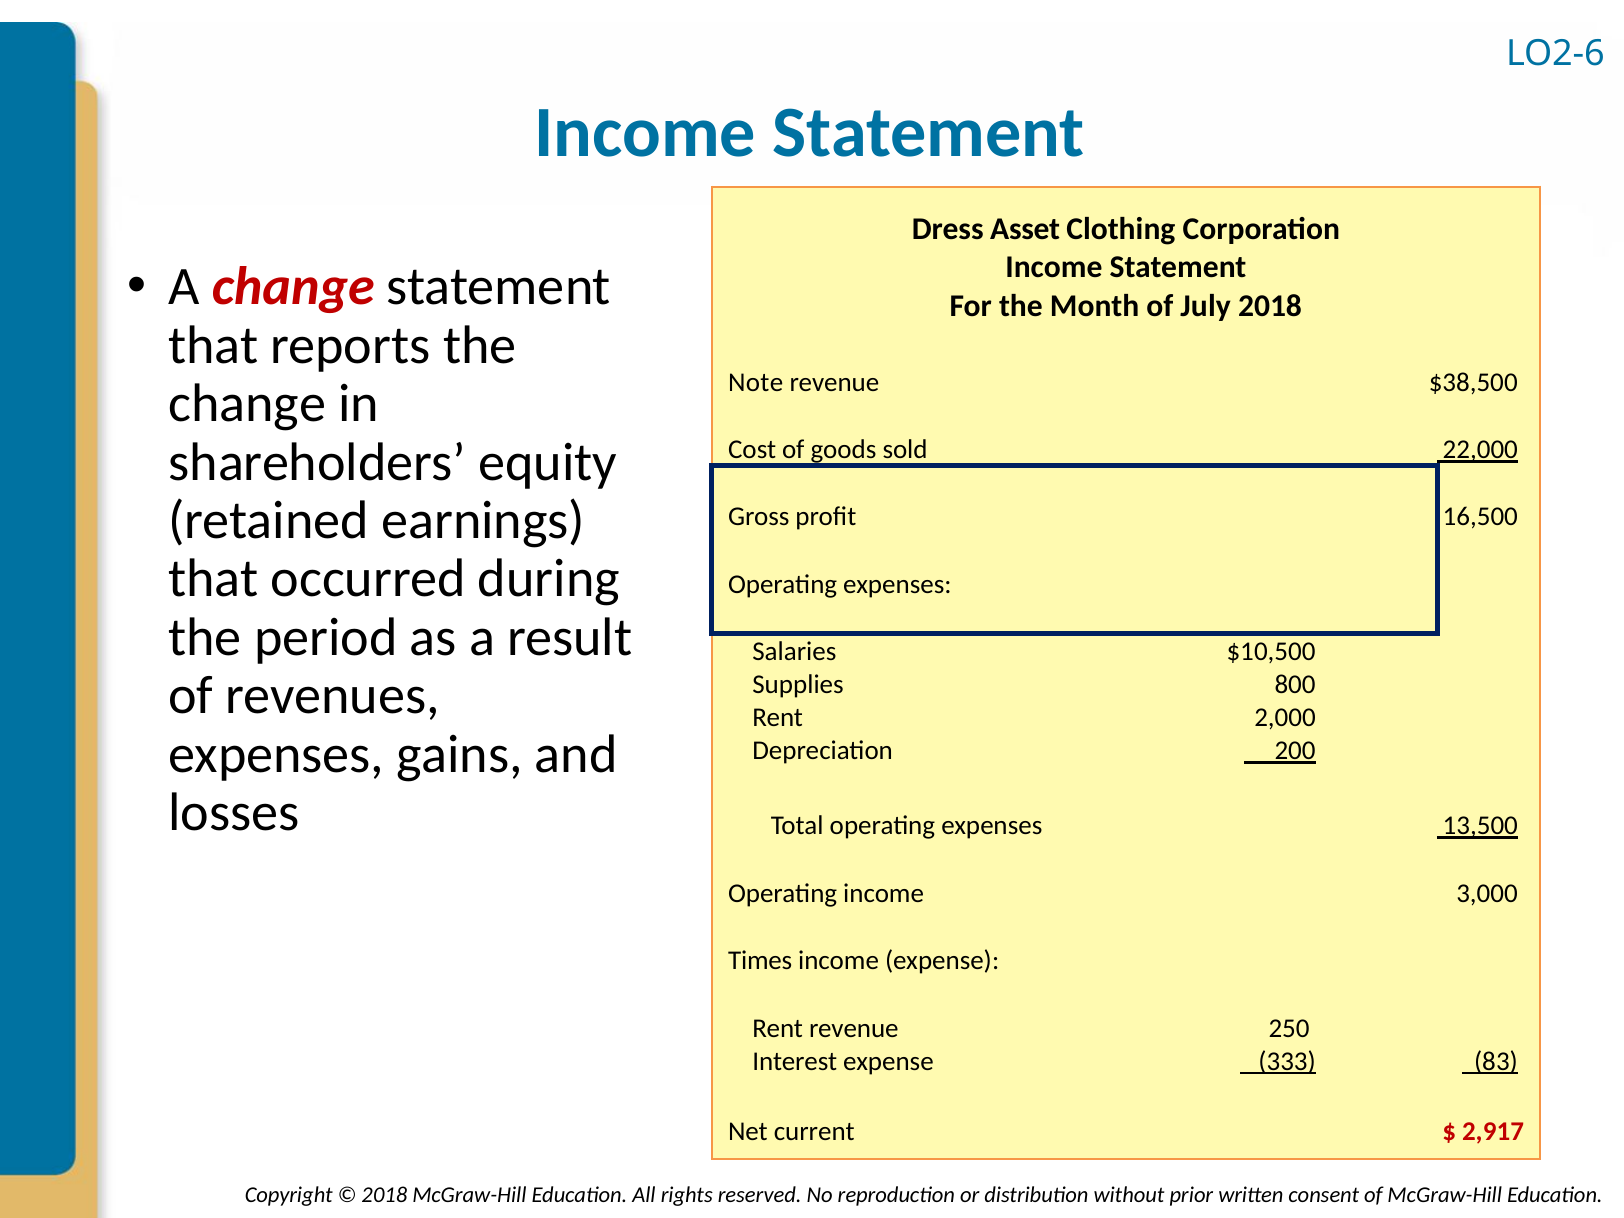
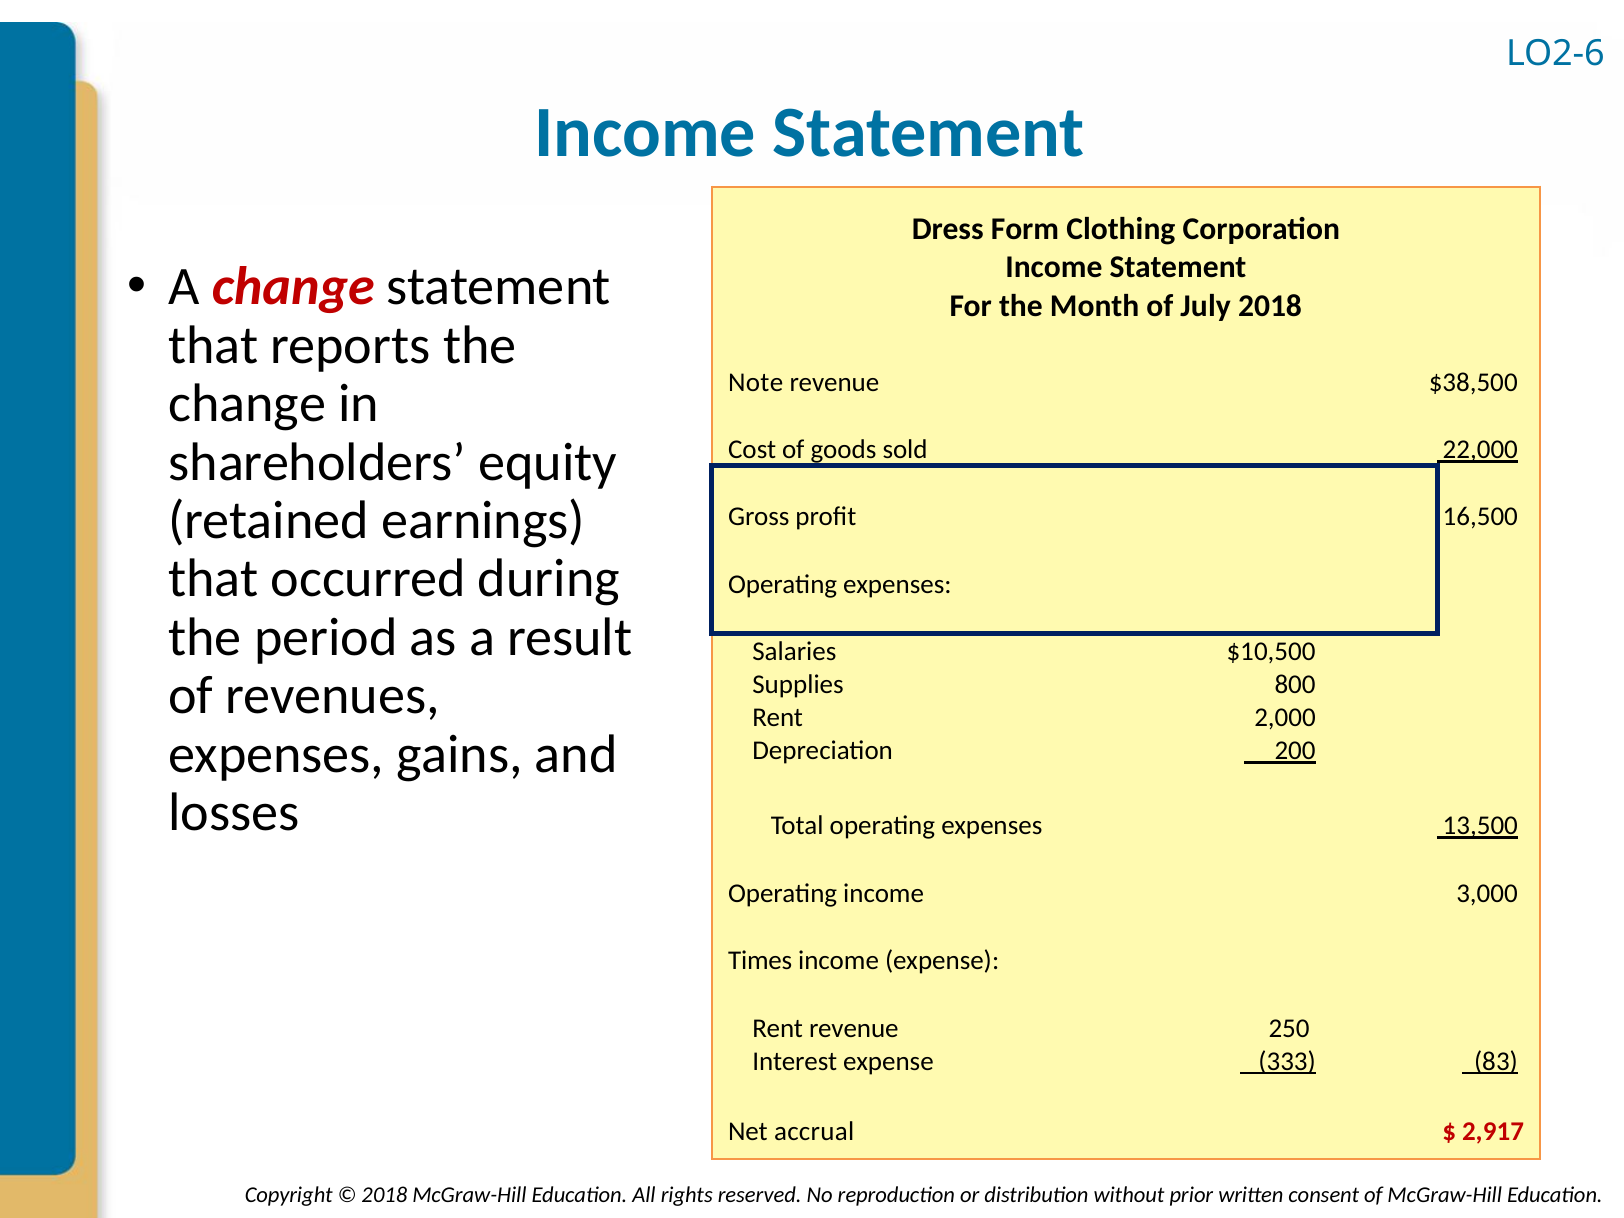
Asset: Asset -> Form (1025, 229)
current: current -> accrual (814, 1131)
